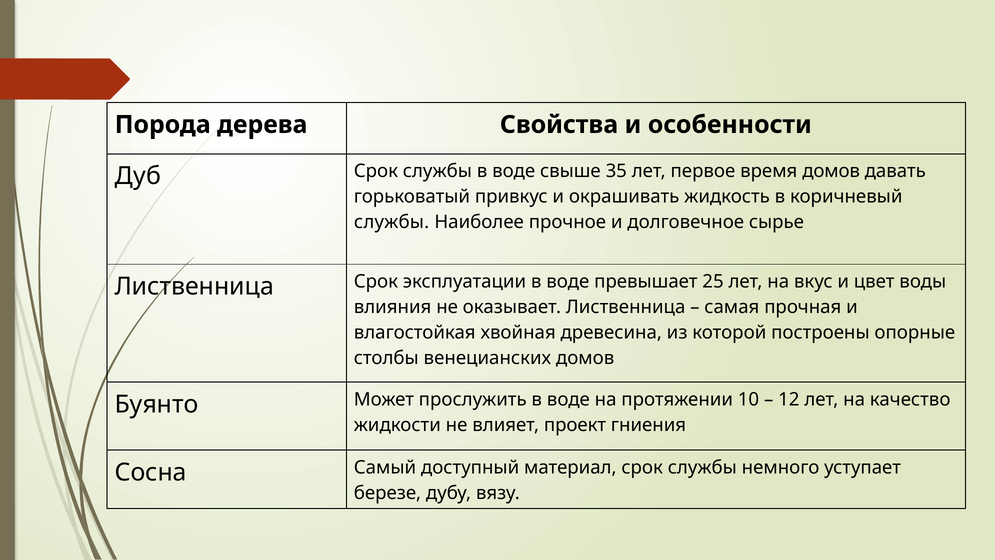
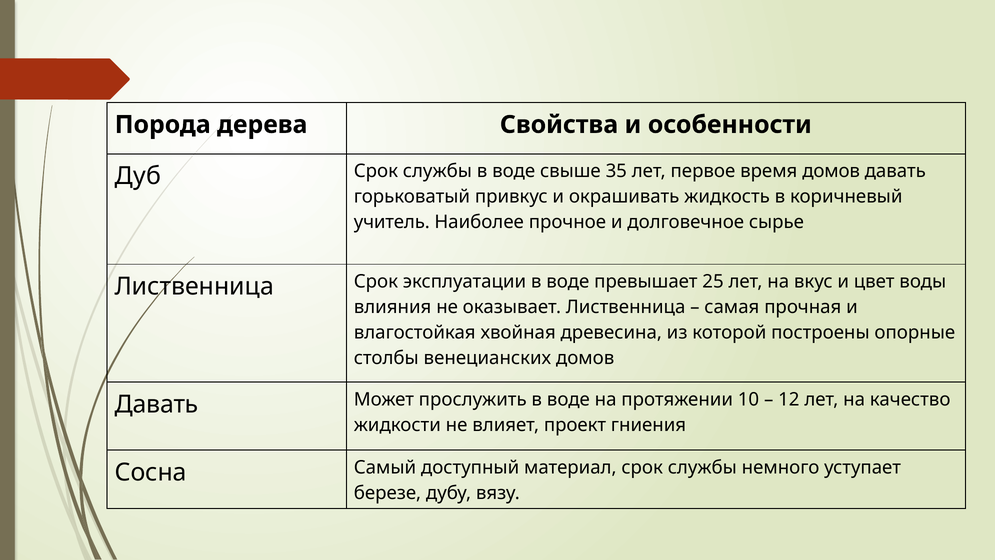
службы: службы -> учитель (392, 222)
Буянто: Буянто -> Давать (157, 404)
